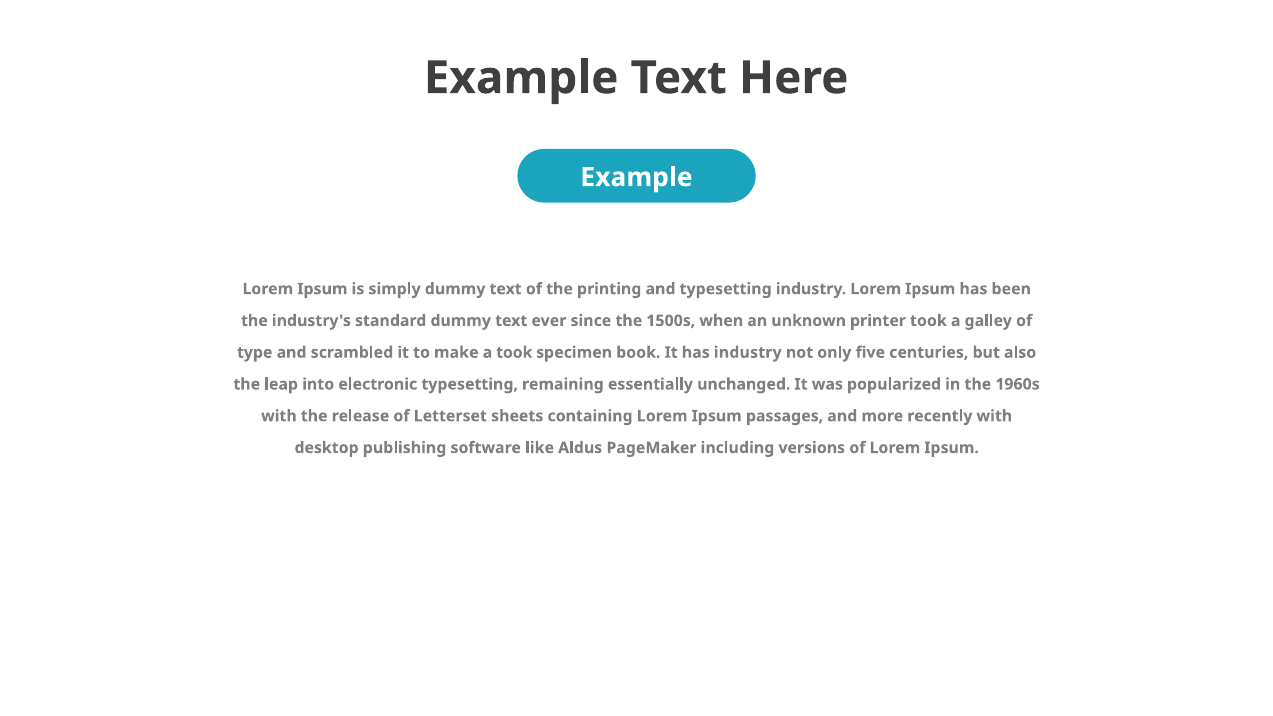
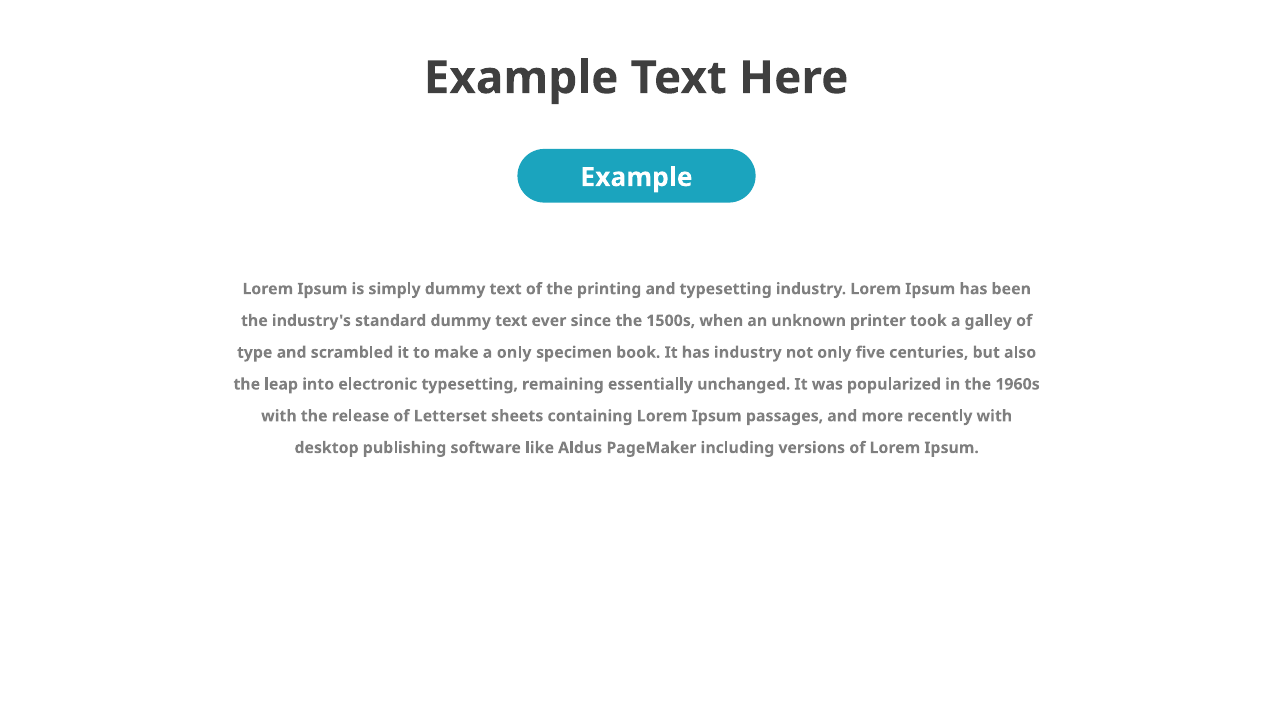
a took: took -> only (514, 353)
